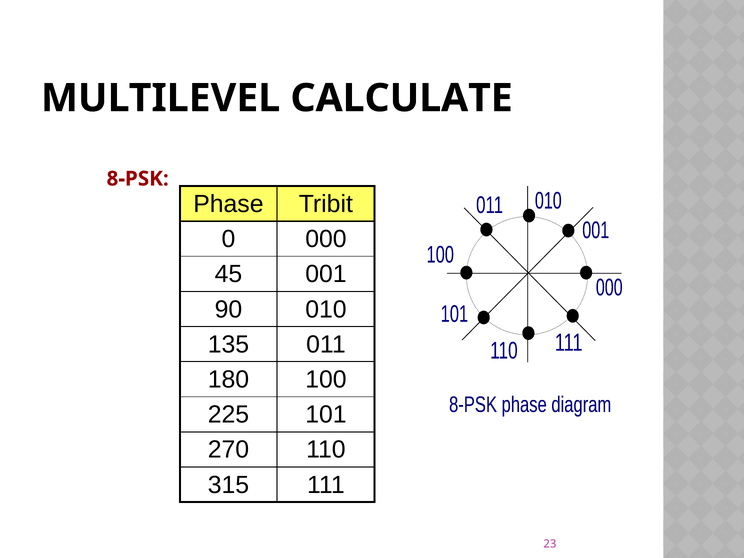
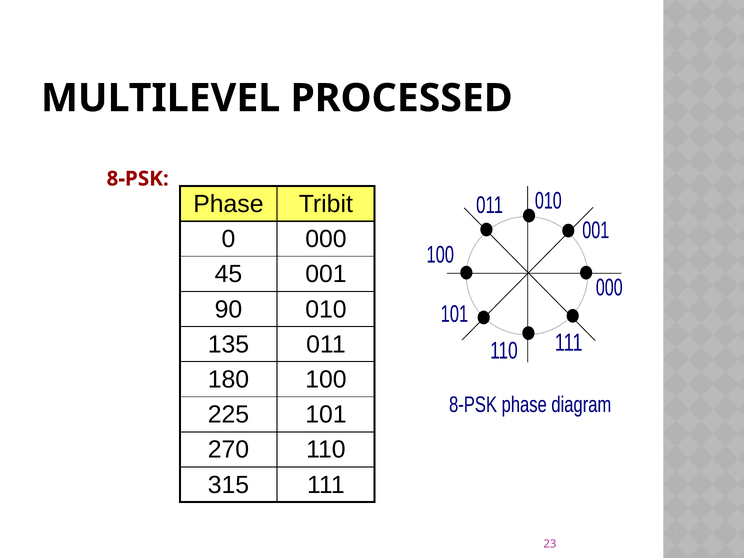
CALCULATE: CALCULATE -> PROCESSED (402, 98)
